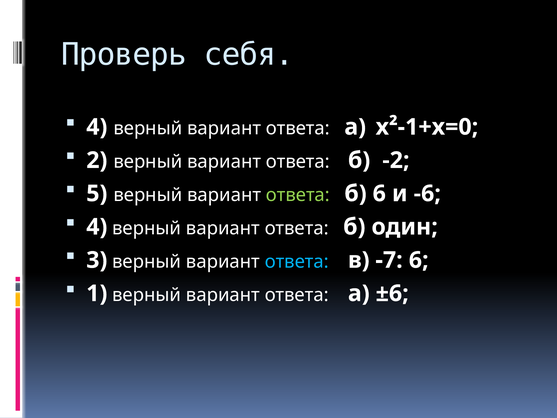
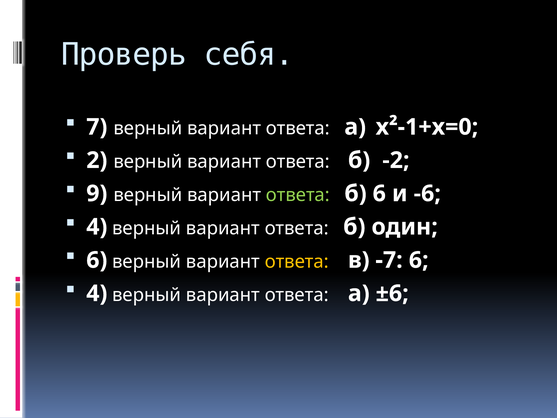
4: 4 -> 7 (97, 127)
5: 5 -> 9 (97, 193)
3: 3 -> 6 (97, 260)
ответа colour: light blue -> yellow (297, 262)
1: 1 -> 4 (97, 293)
